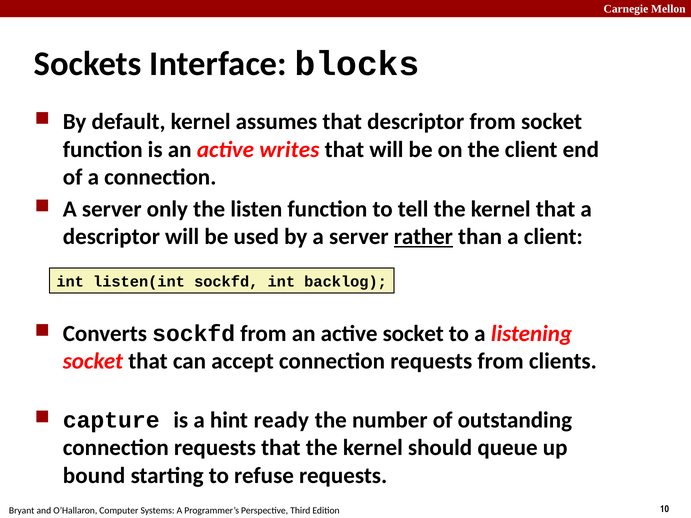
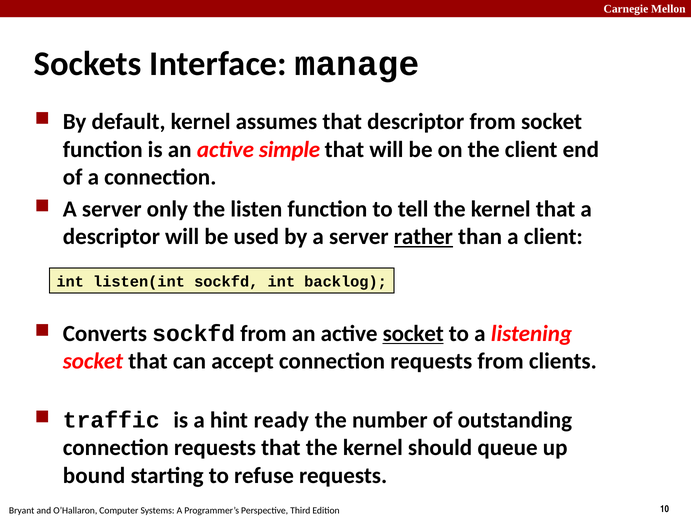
blocks: blocks -> manage (357, 64)
writes: writes -> simple (290, 149)
socket underline: none -> present (413, 334)
capture: capture -> traffic (111, 420)
